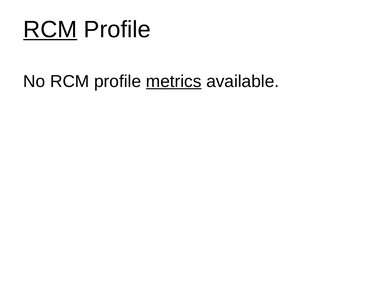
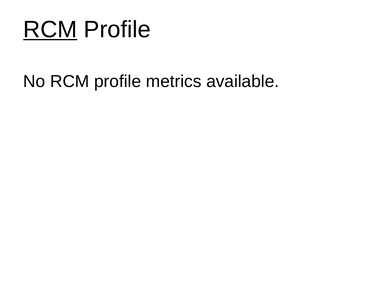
metrics underline: present -> none (174, 81)
